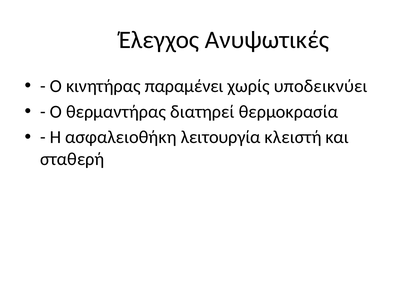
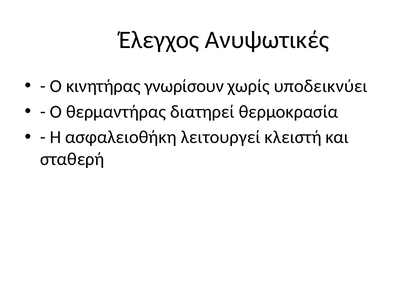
παραμένει: παραμένει -> γνωρίσουν (184, 86)
λειτουργία: λειτουργία -> λειτουργεί (221, 137)
